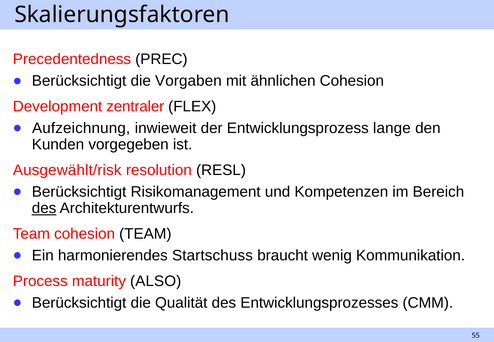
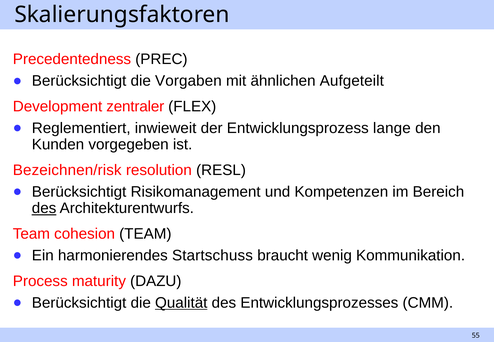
ähnlichen Cohesion: Cohesion -> Aufgeteilt (352, 81)
Aufzeichnung: Aufzeichnung -> Reglementiert (81, 128)
Ausgewählt/risk: Ausgewählt/risk -> Bezeichnen/risk (67, 170)
ALSO: ALSO -> DAZU (156, 281)
Qualität underline: none -> present (181, 303)
